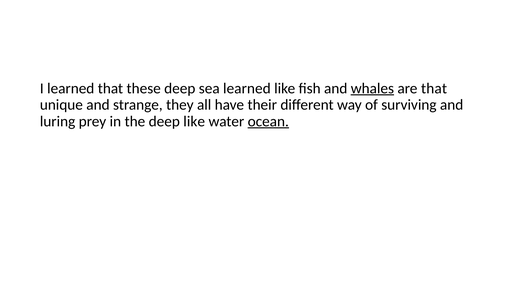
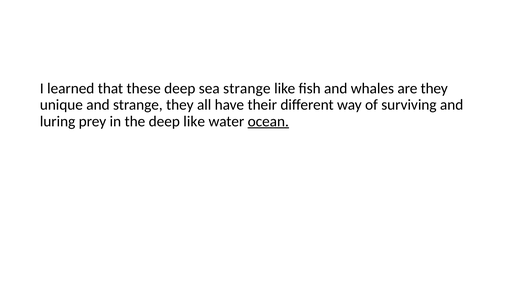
sea learned: learned -> strange (247, 88)
whales underline: present -> none (372, 88)
are that: that -> they (434, 88)
